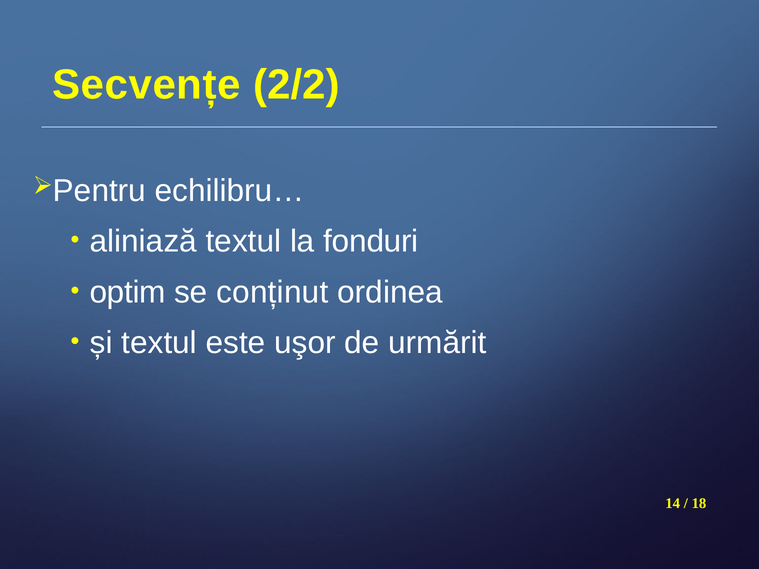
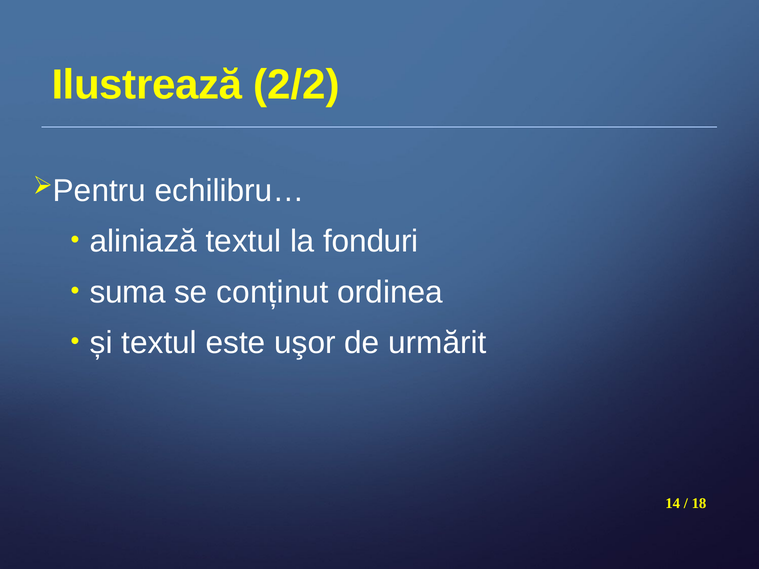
Secvențe: Secvențe -> Ilustrează (147, 85)
optim: optim -> suma (128, 292)
